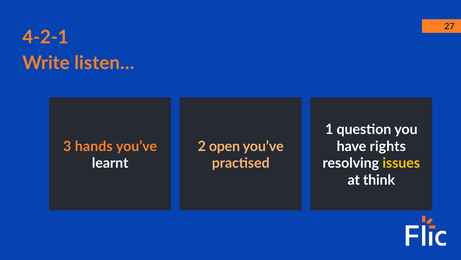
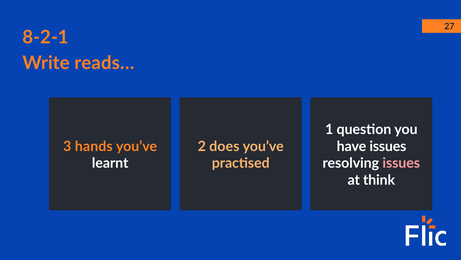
4-2-1: 4-2-1 -> 8-2-1 (46, 37)
listen…: listen… -> reads… (104, 63)
open: open -> does (224, 146)
have rights: rights -> issues (388, 146)
issues colour: yellow -> pink (401, 163)
